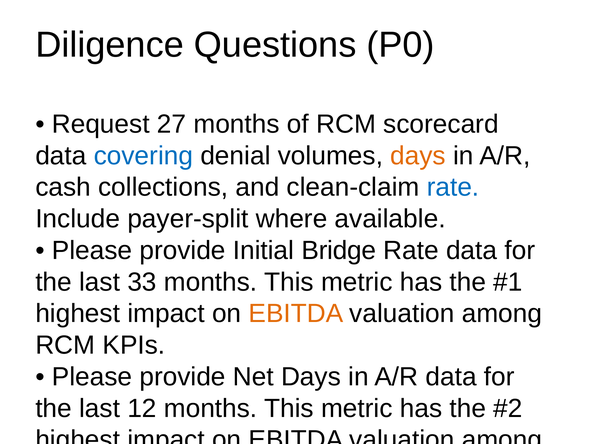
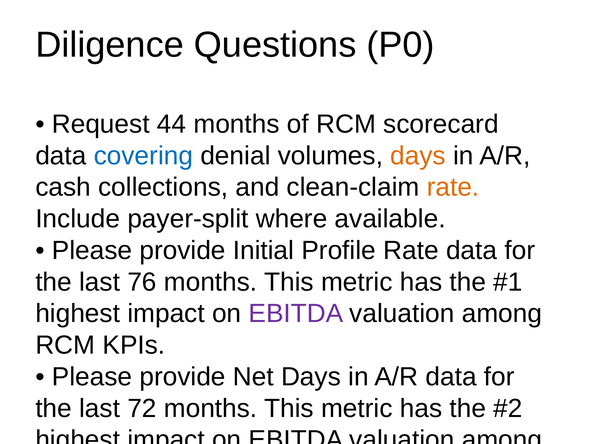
27: 27 -> 44 (172, 124)
rate colour: blue -> orange (453, 187)
Bridge: Bridge -> Profile (339, 250)
33: 33 -> 76 (142, 282)
EBITDA colour: orange -> purple (296, 313)
12: 12 -> 72 (142, 408)
